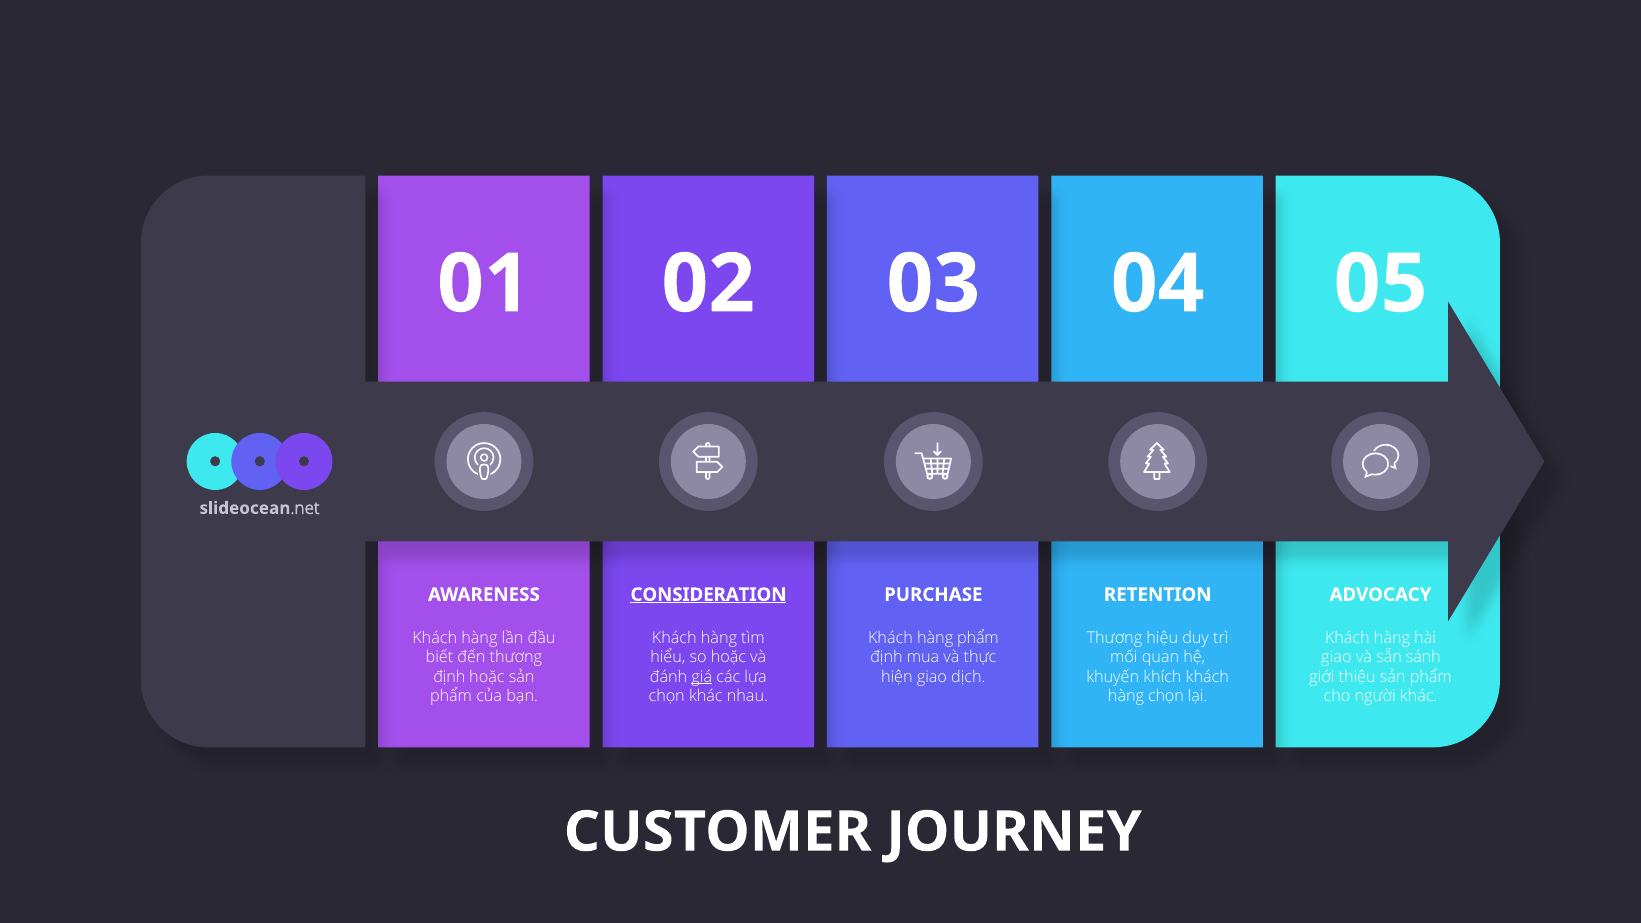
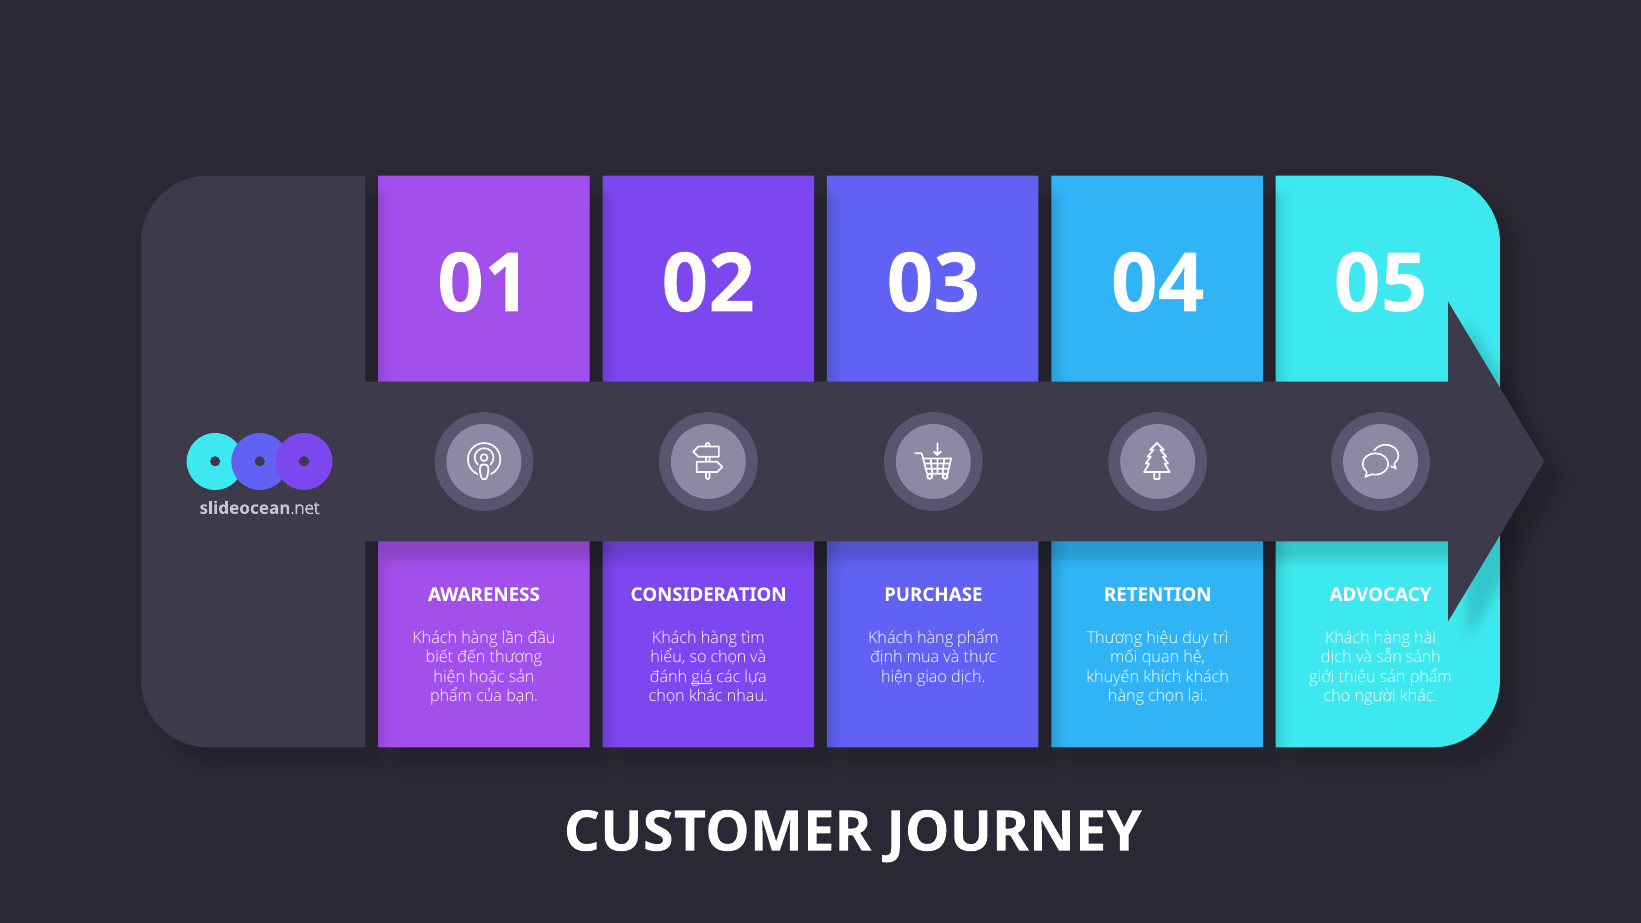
CONSIDERATION underline: present -> none (708, 595)
so hoặc: hoặc -> chọn (729, 658)
giao: giao -> dịch (1336, 658)
định: định -> hiện (449, 677)
